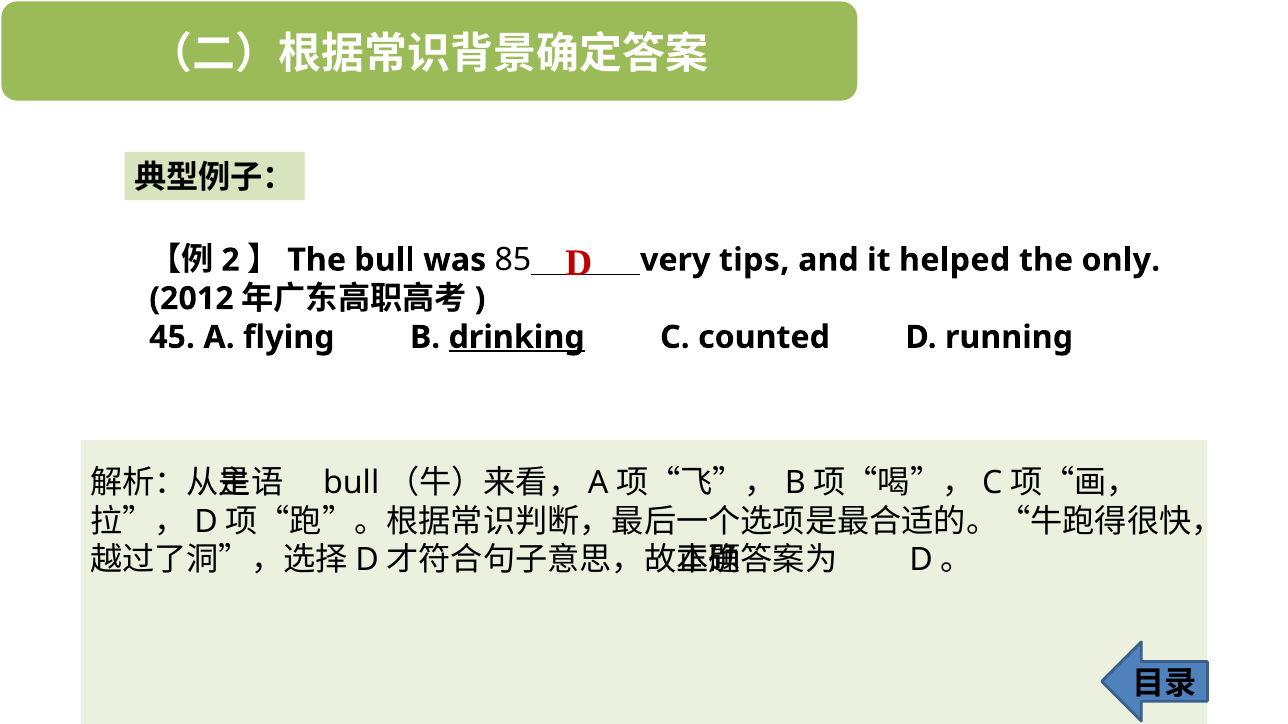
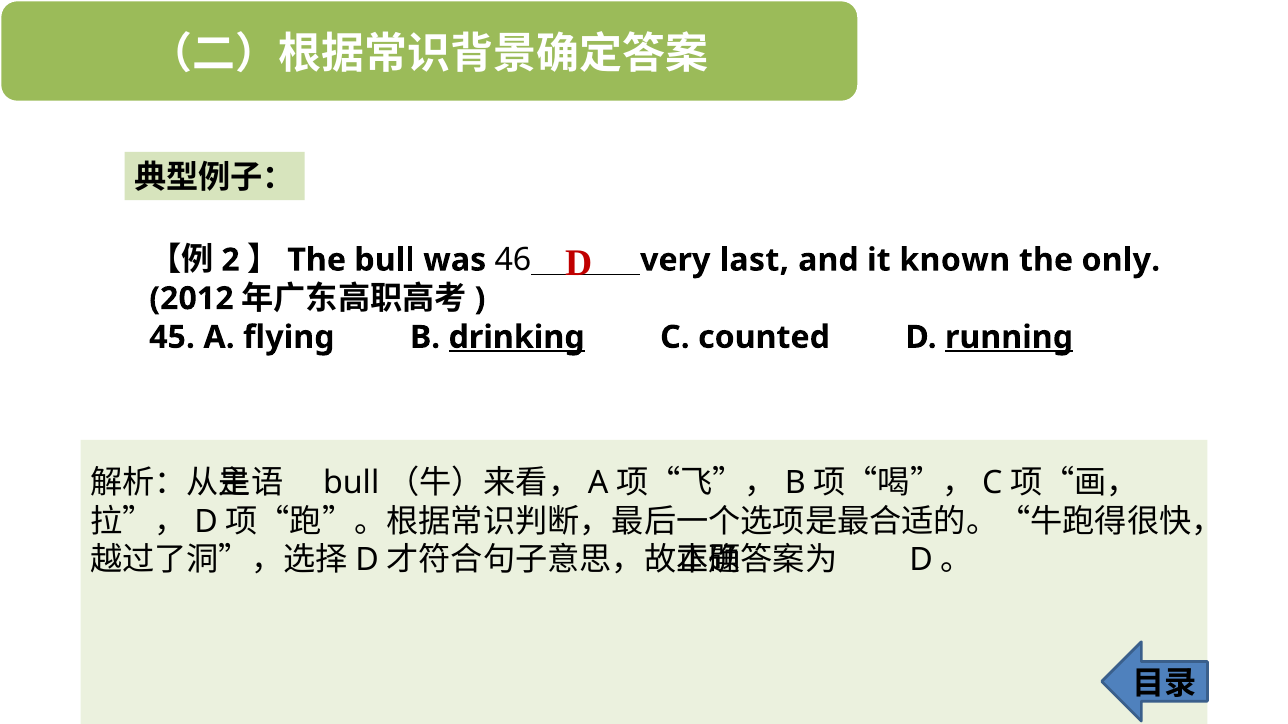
85: 85 -> 46 (513, 260)
tips: tips -> last (754, 260)
helped: helped -> known (955, 260)
running underline: none -> present (1009, 337)
